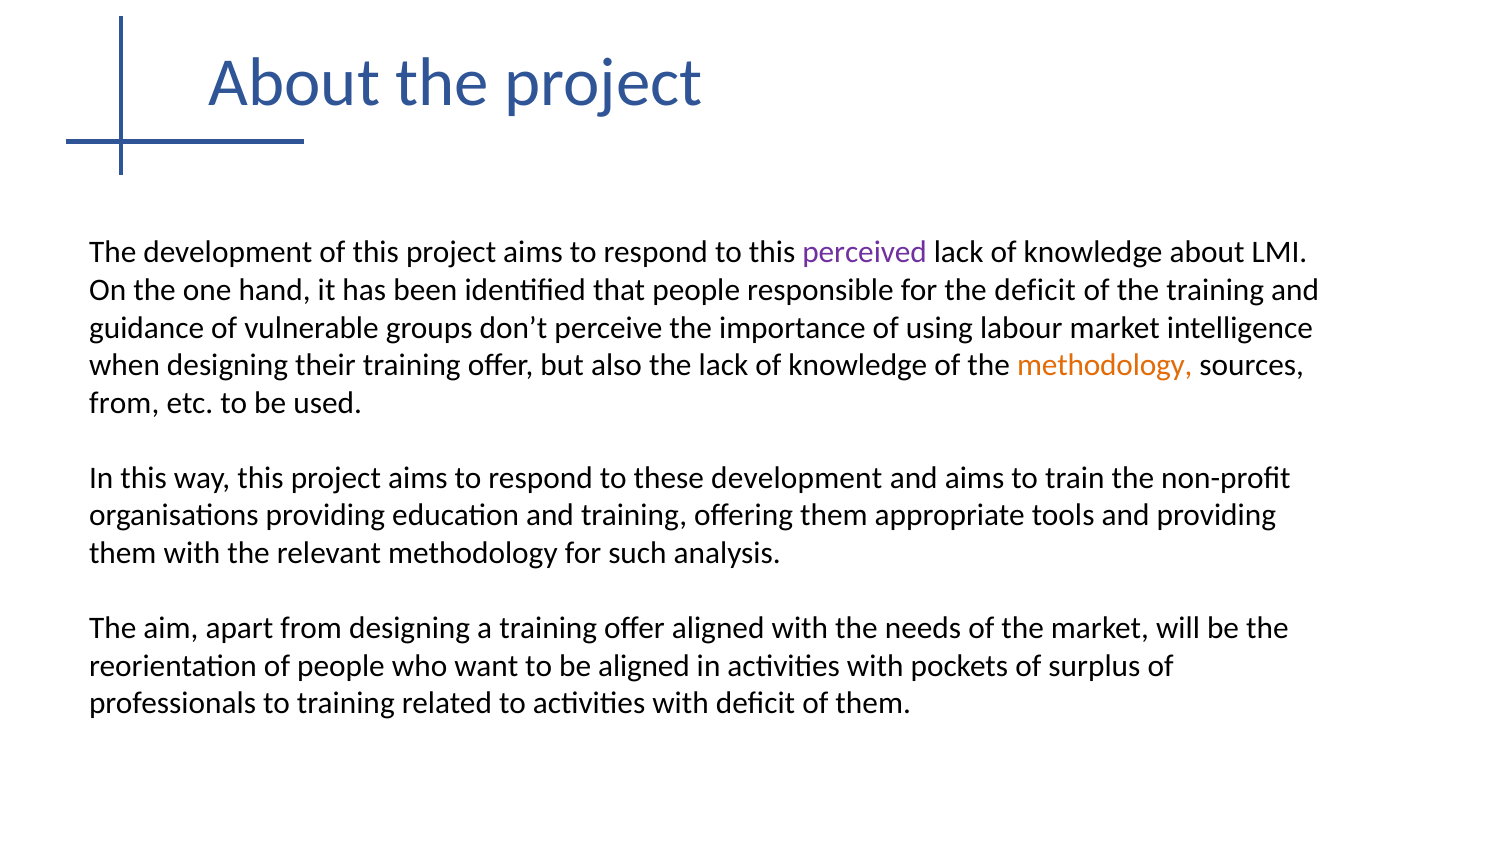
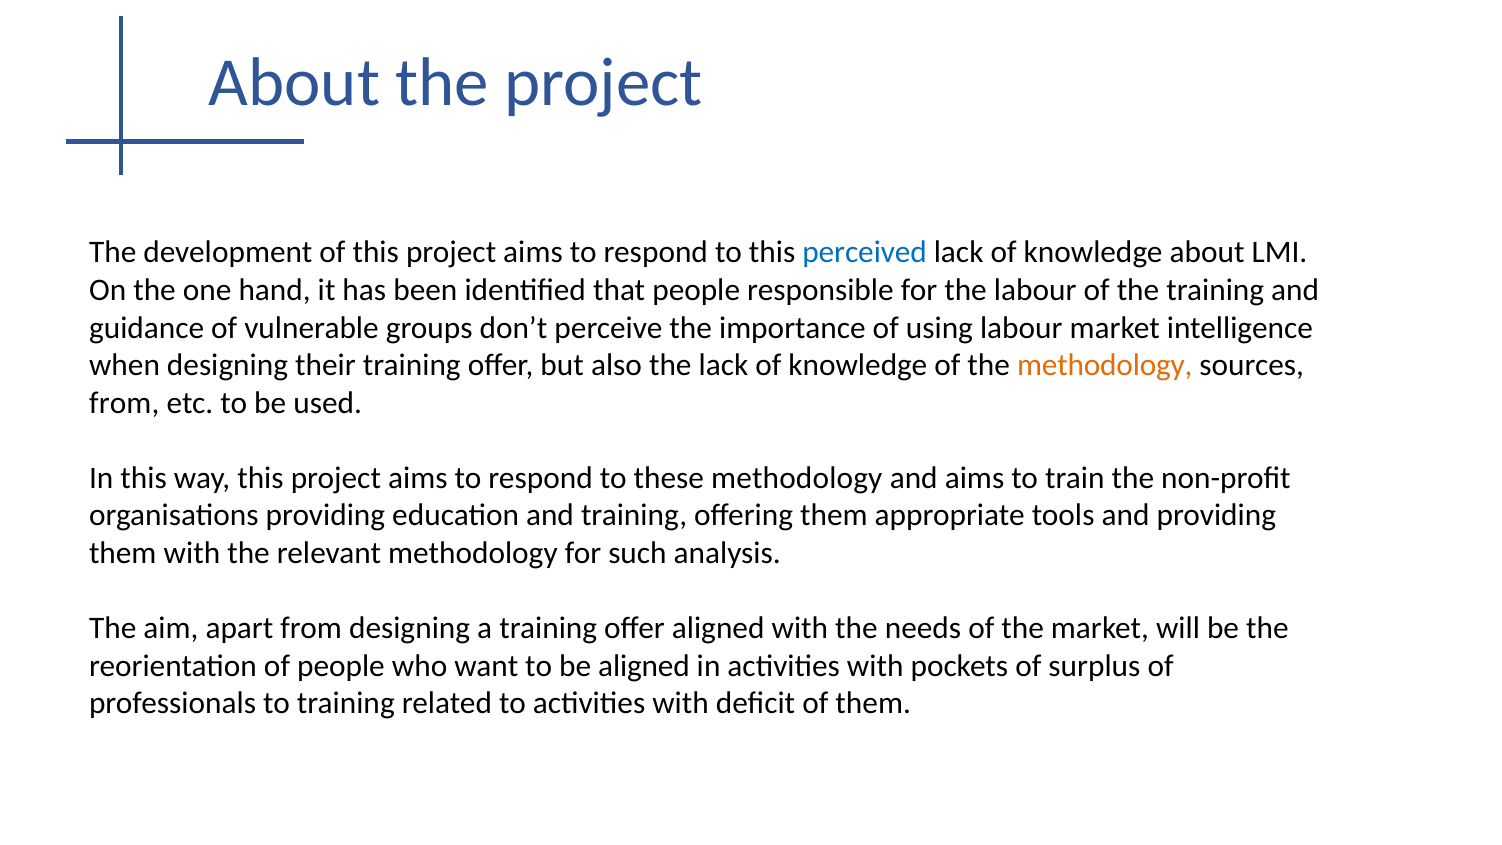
perceived colour: purple -> blue (865, 253)
the deficit: deficit -> labour (1035, 290)
these development: development -> methodology (797, 478)
